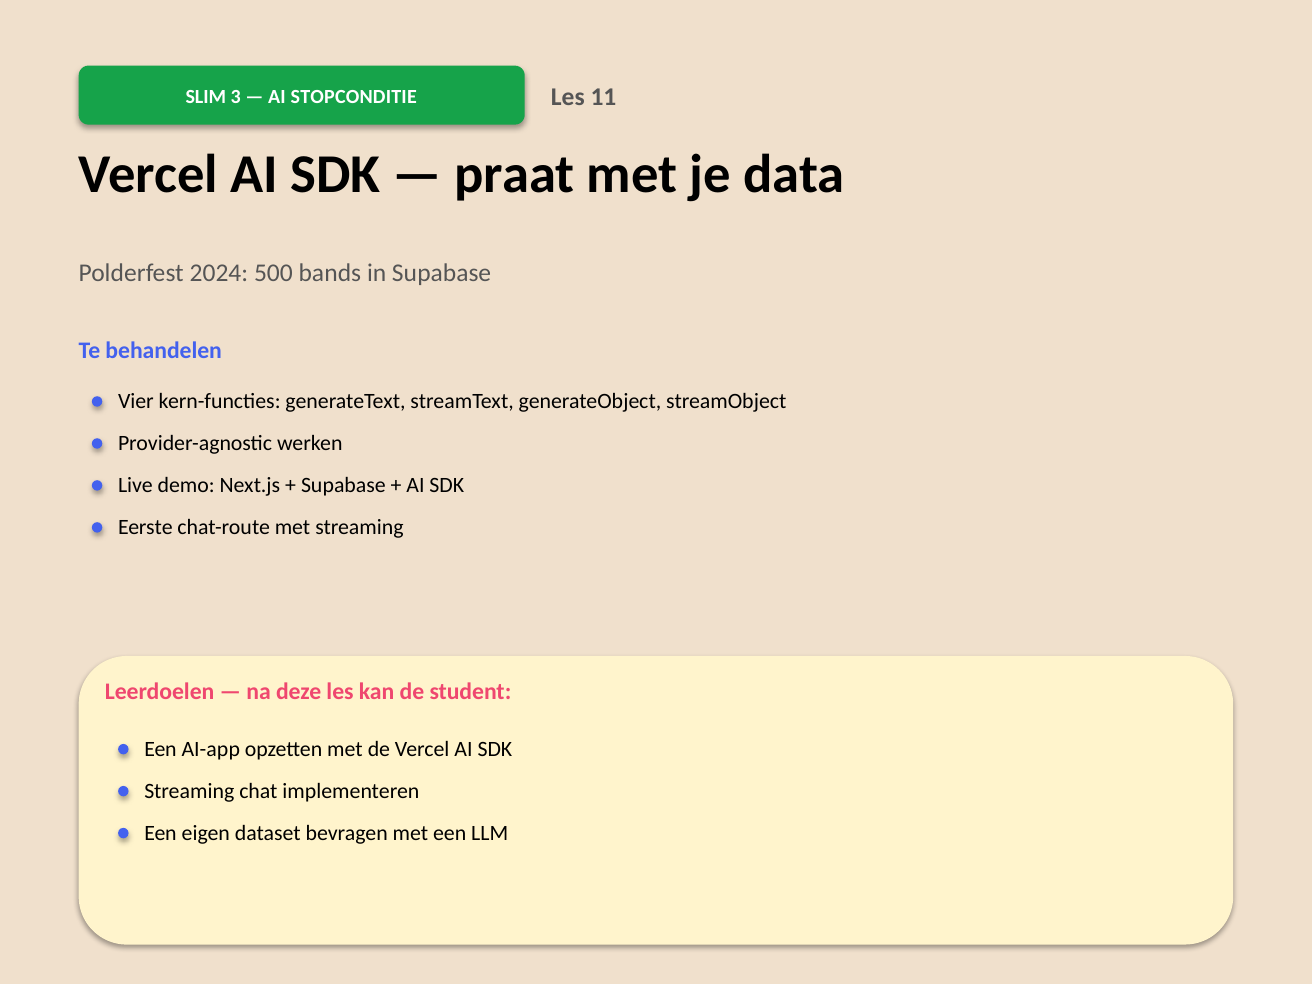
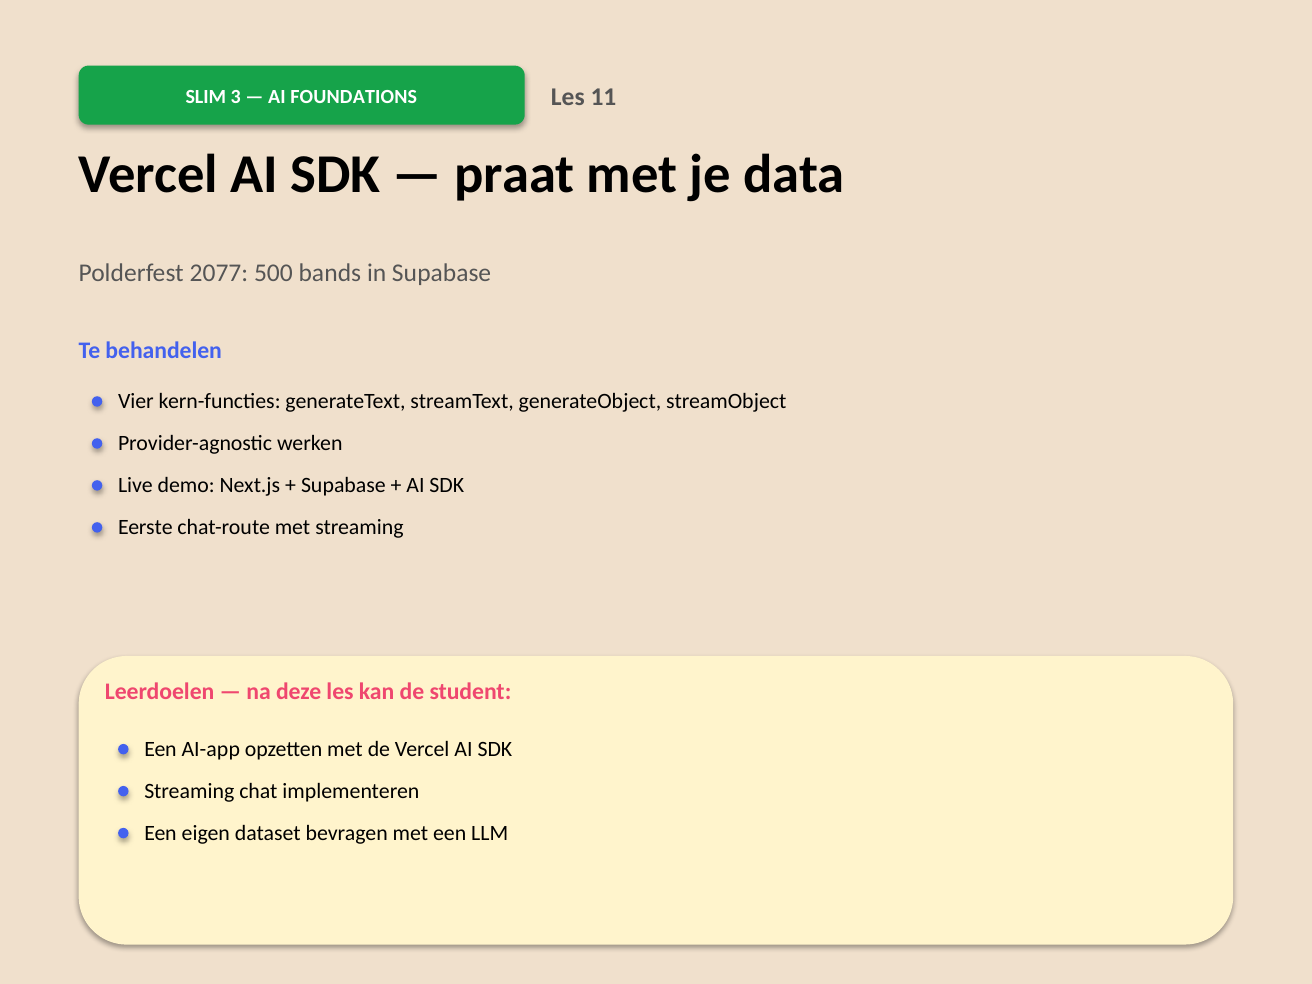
STOPCONDITIE: STOPCONDITIE -> FOUNDATIONS (354, 96)
2024: 2024 -> 2077 (219, 273)
